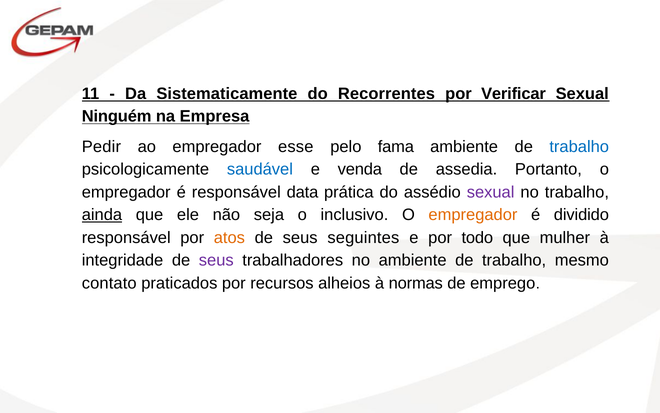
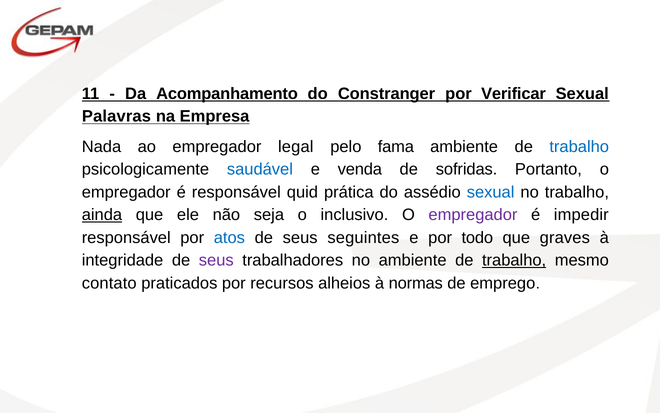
Sistematicamente: Sistematicamente -> Acompanhamento (227, 94)
Recorrentes: Recorrentes -> Constranger (387, 94)
Ninguém: Ninguém -> Palavras (116, 116)
Pedir: Pedir -> Nada (102, 146)
esse: esse -> legal (296, 146)
assedia: assedia -> sofridas (467, 169)
data: data -> quid (302, 192)
sexual colour: purple -> blue (491, 192)
empregador colour: orange -> purple (473, 215)
dividido: dividido -> impedir (581, 215)
atos colour: orange -> blue (229, 237)
mulher: mulher -> graves (565, 237)
trabalho underline: none -> present (514, 260)
